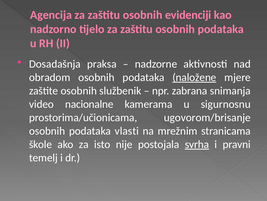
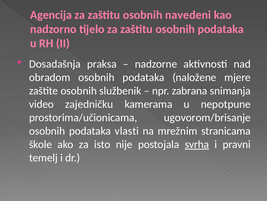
evidenciji: evidenciji -> navedeni (188, 15)
naložene underline: present -> none (194, 77)
nacionalne: nacionalne -> zajedničku (89, 104)
sigurnosnu: sigurnosnu -> nepotpune (226, 104)
